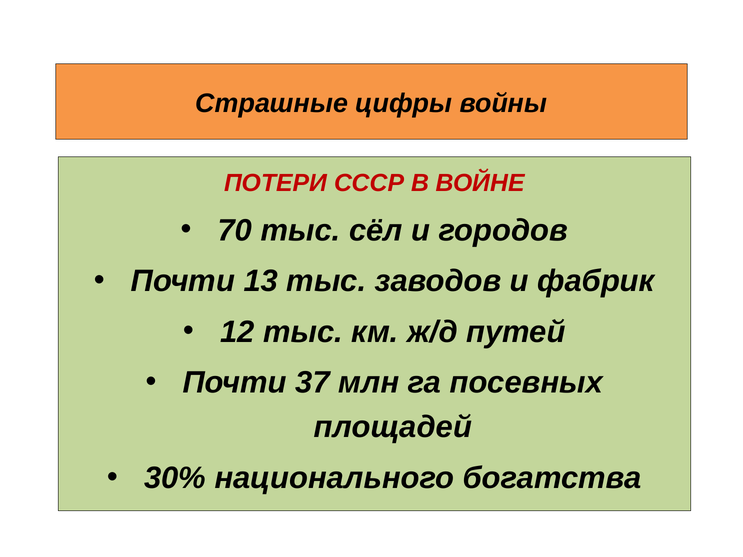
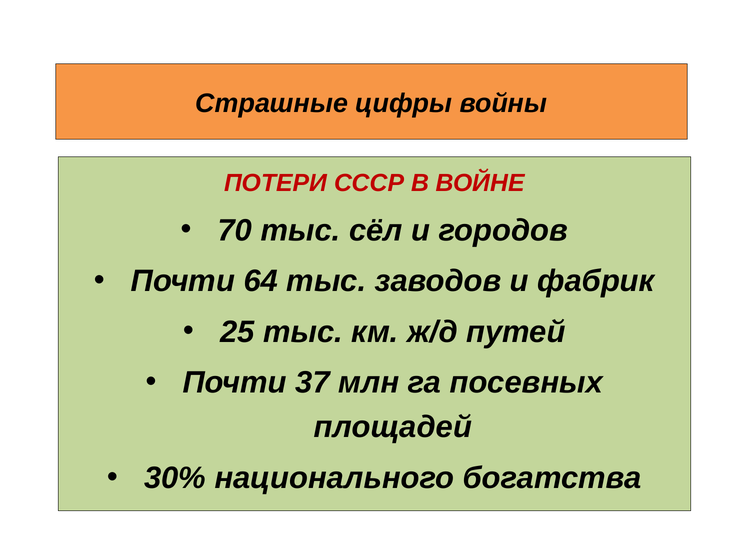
13: 13 -> 64 (261, 281)
12: 12 -> 25 (237, 332)
